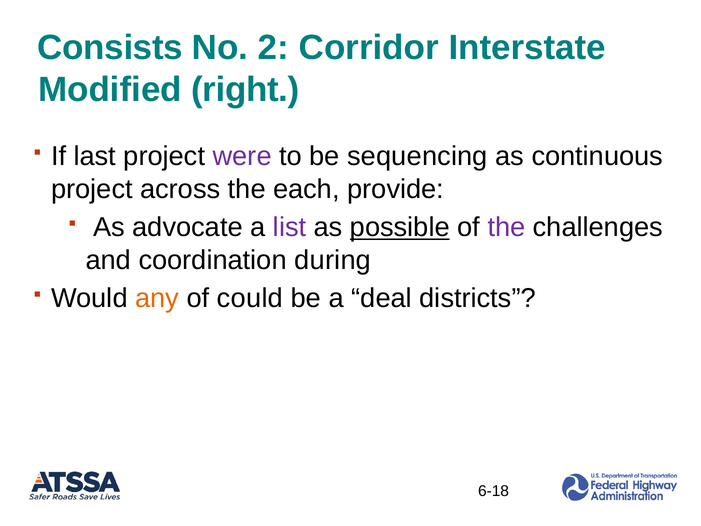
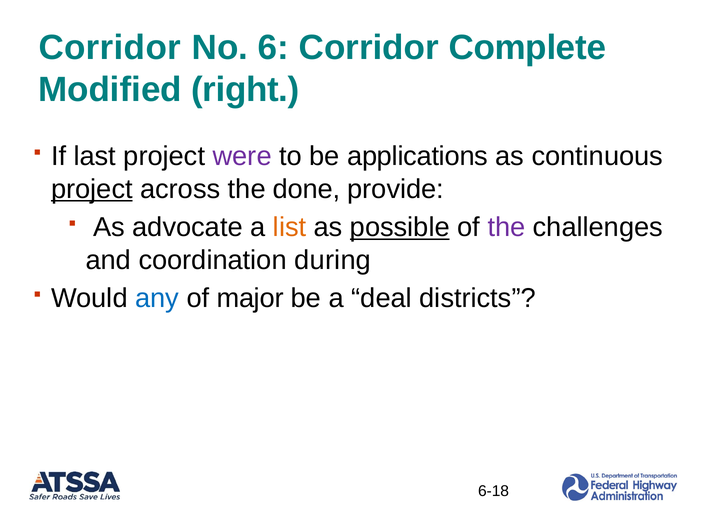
Consists: Consists -> Corridor (110, 47)
2: 2 -> 6 (273, 47)
Interstate: Interstate -> Complete (527, 47)
sequencing: sequencing -> applications (418, 156)
project underline: none -> present (92, 189)
each: each -> done (307, 189)
list colour: purple -> orange (290, 227)
any colour: orange -> blue (157, 298)
could: could -> major (250, 298)
